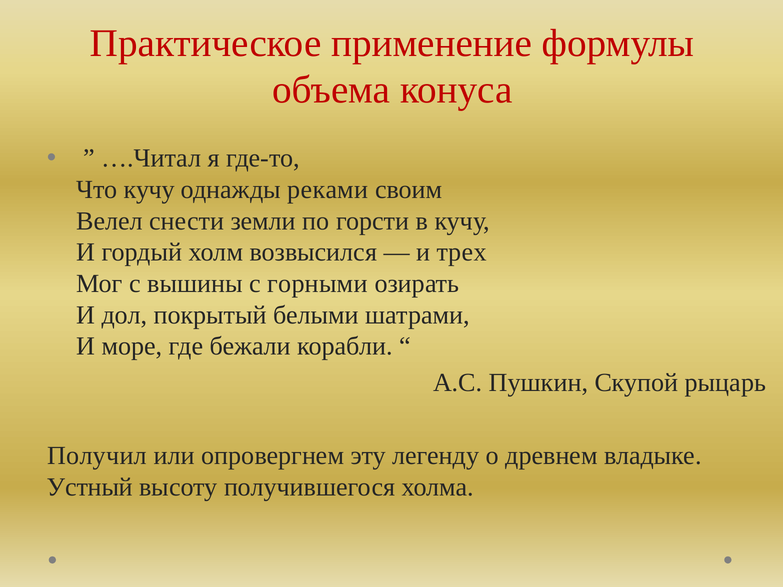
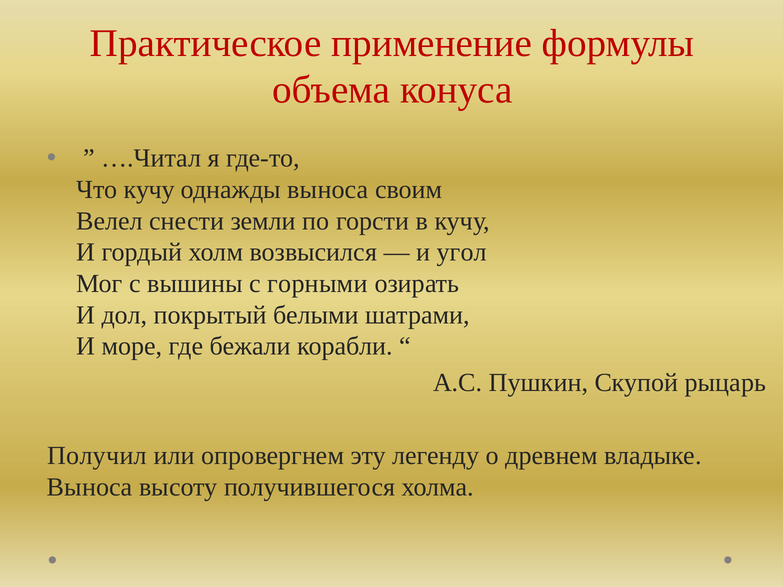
однажды реками: реками -> выноса (328, 190)
трех: трех -> угол (462, 252)
Устный: Устный -> Выноса (90, 487)
